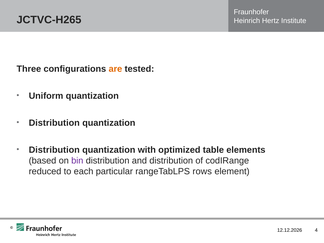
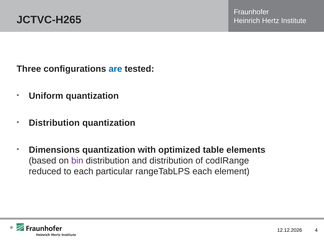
are colour: orange -> blue (115, 69)
Distribution: Distribution -> Dimensions (54, 150)
rangeTabLPS rows: rows -> each (202, 172)
